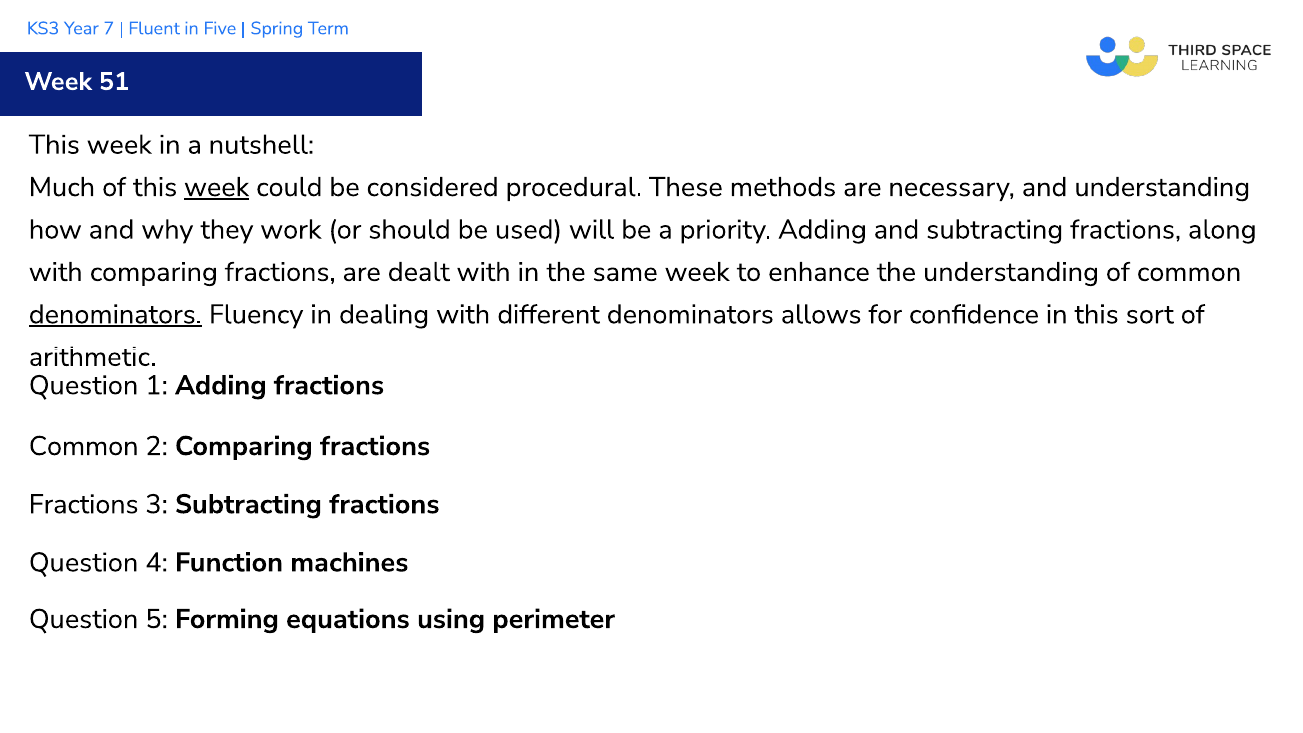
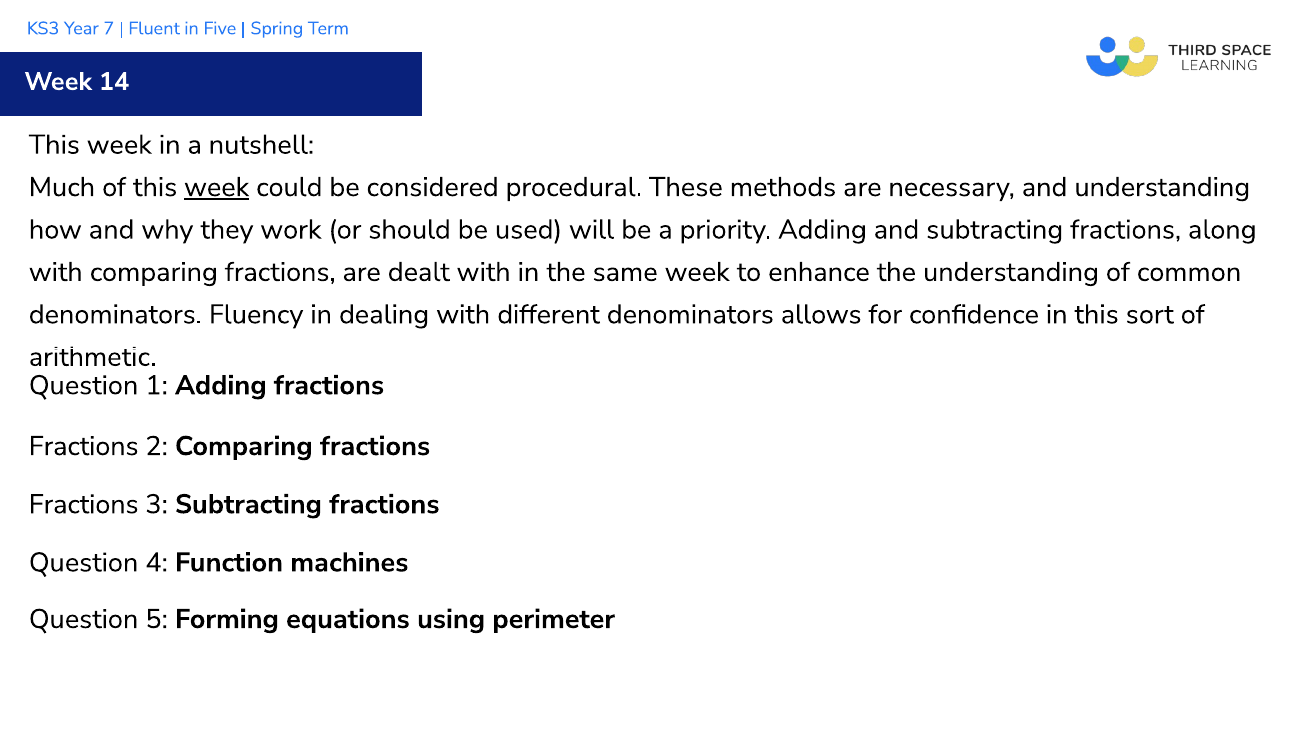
51: 51 -> 14 (114, 82)
denominators underline: present -> none (115, 314)
Common: Common -> Fractions (84, 446)
